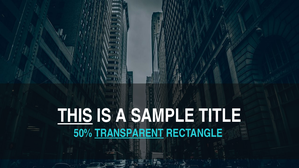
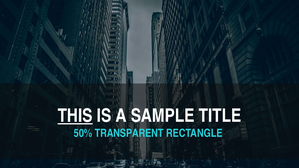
TRANSPARENT underline: present -> none (129, 133)
